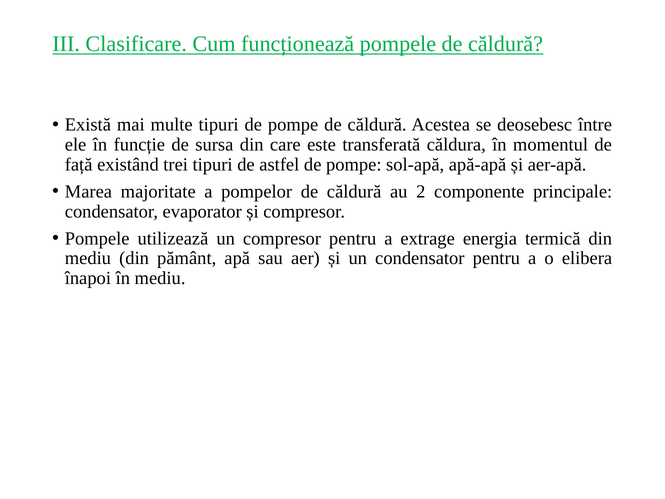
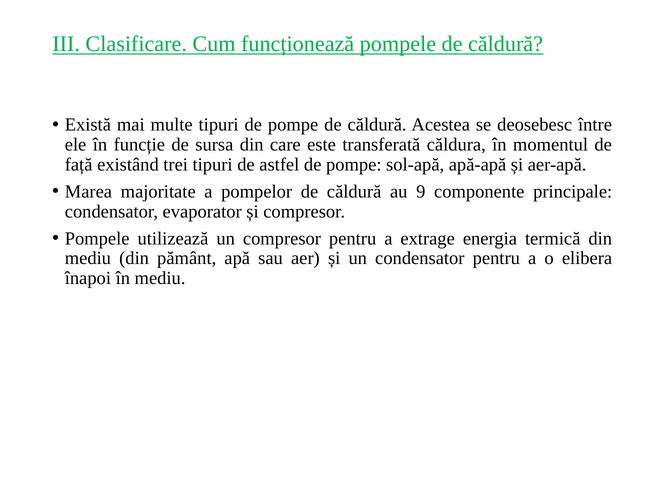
2: 2 -> 9 (421, 191)
